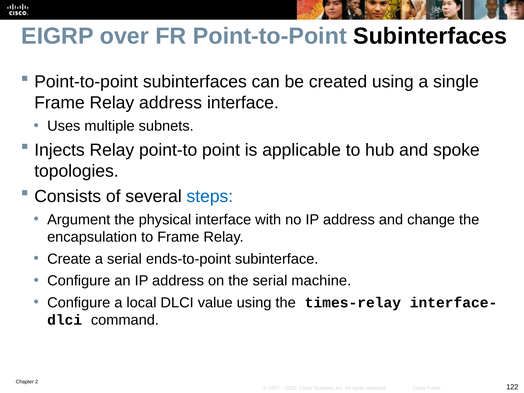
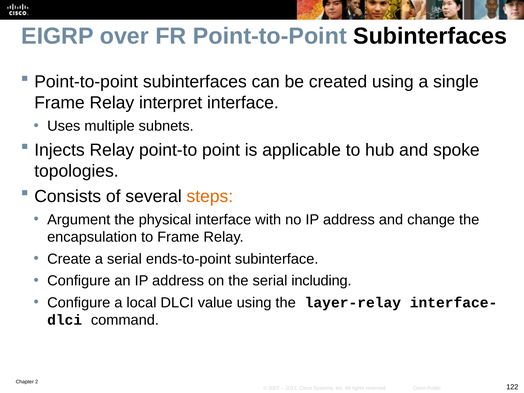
Relay address: address -> interpret (171, 103)
steps colour: blue -> orange (210, 196)
machine: machine -> including (321, 281)
times-relay: times-relay -> layer-relay (353, 303)
